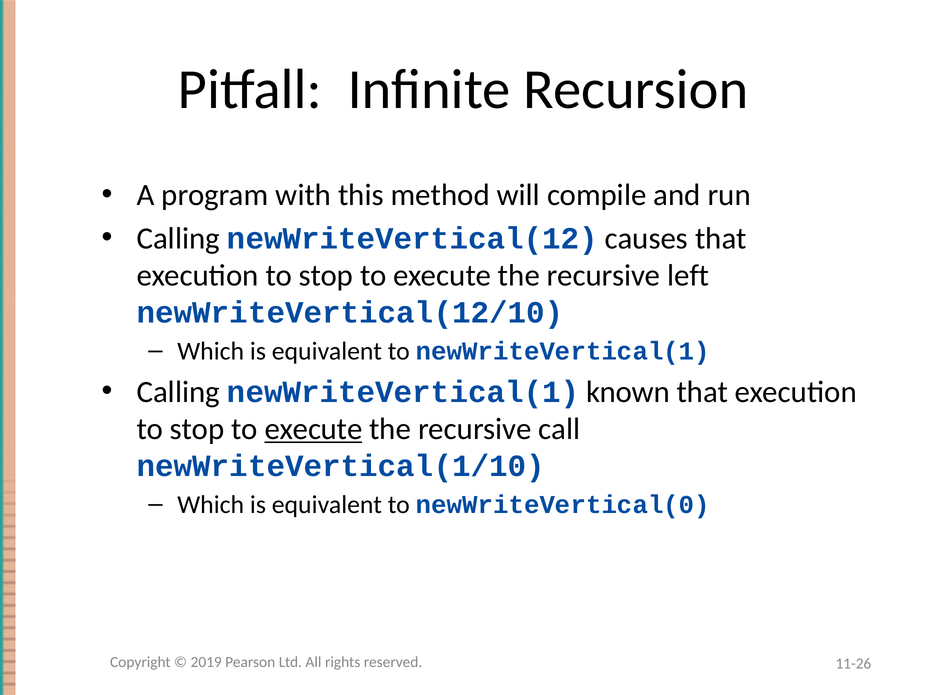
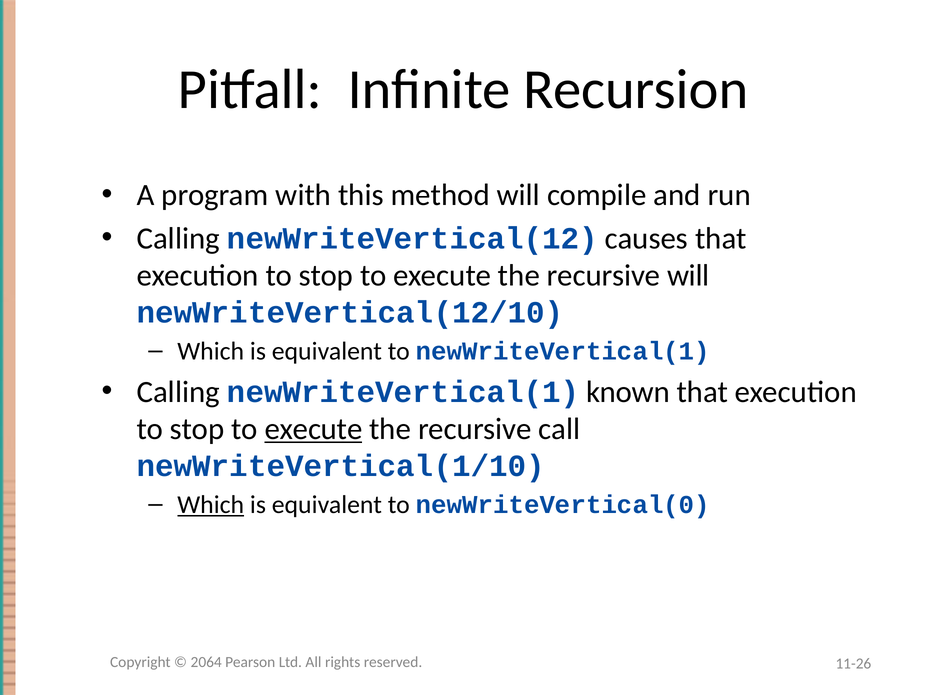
recursive left: left -> will (688, 276)
Which underline: none -> present (211, 505)
2019: 2019 -> 2064 (206, 662)
